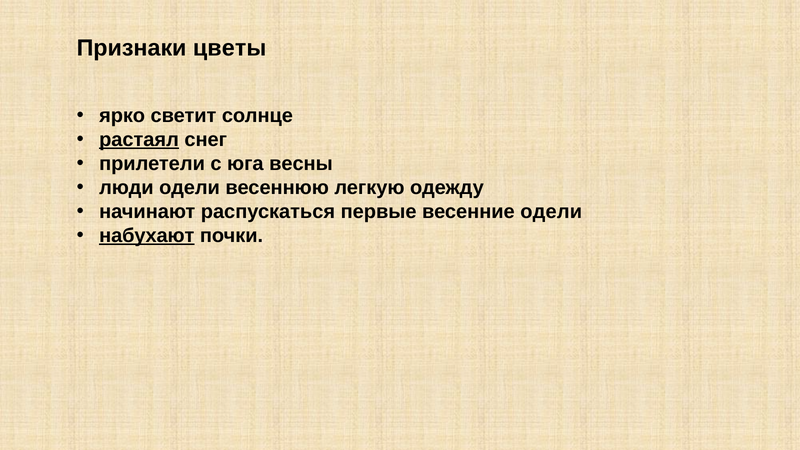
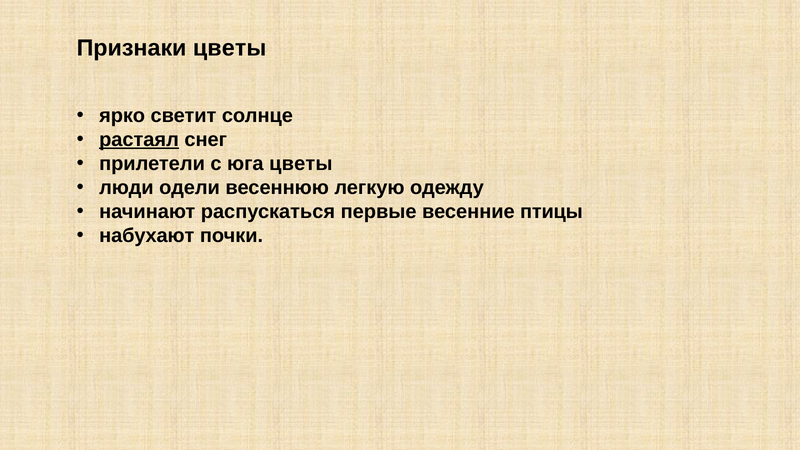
юга весны: весны -> цветы (301, 164)
весенние одели: одели -> птицы (551, 212)
набухают underline: present -> none (147, 236)
